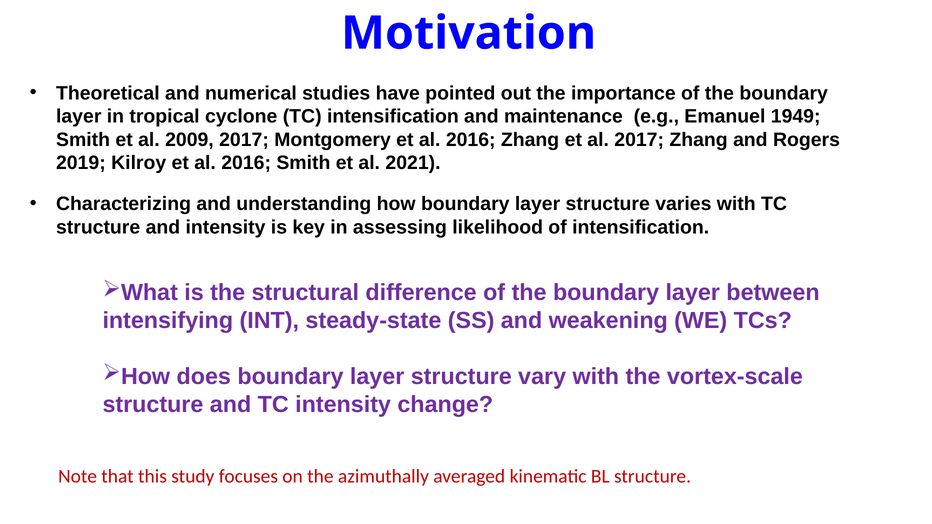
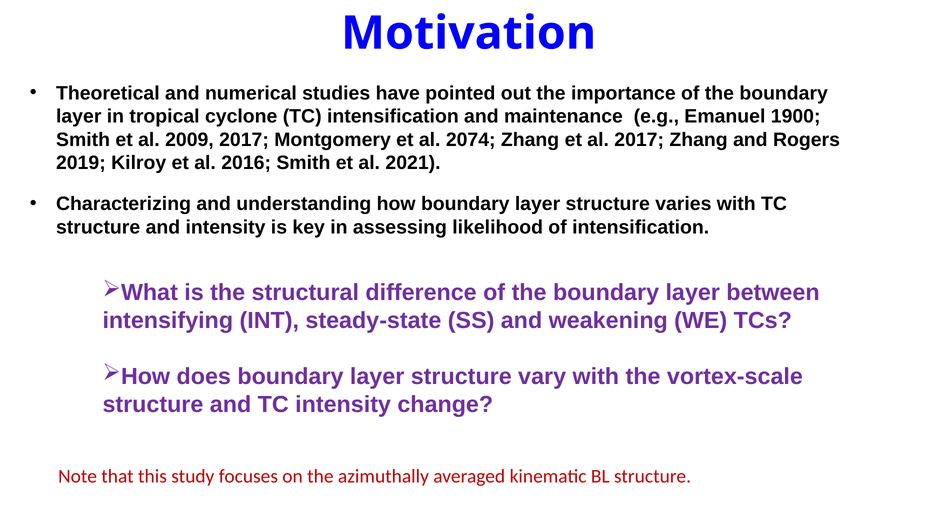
1949: 1949 -> 1900 (796, 117)
Montgomery et al 2016: 2016 -> 2074 (471, 140)
